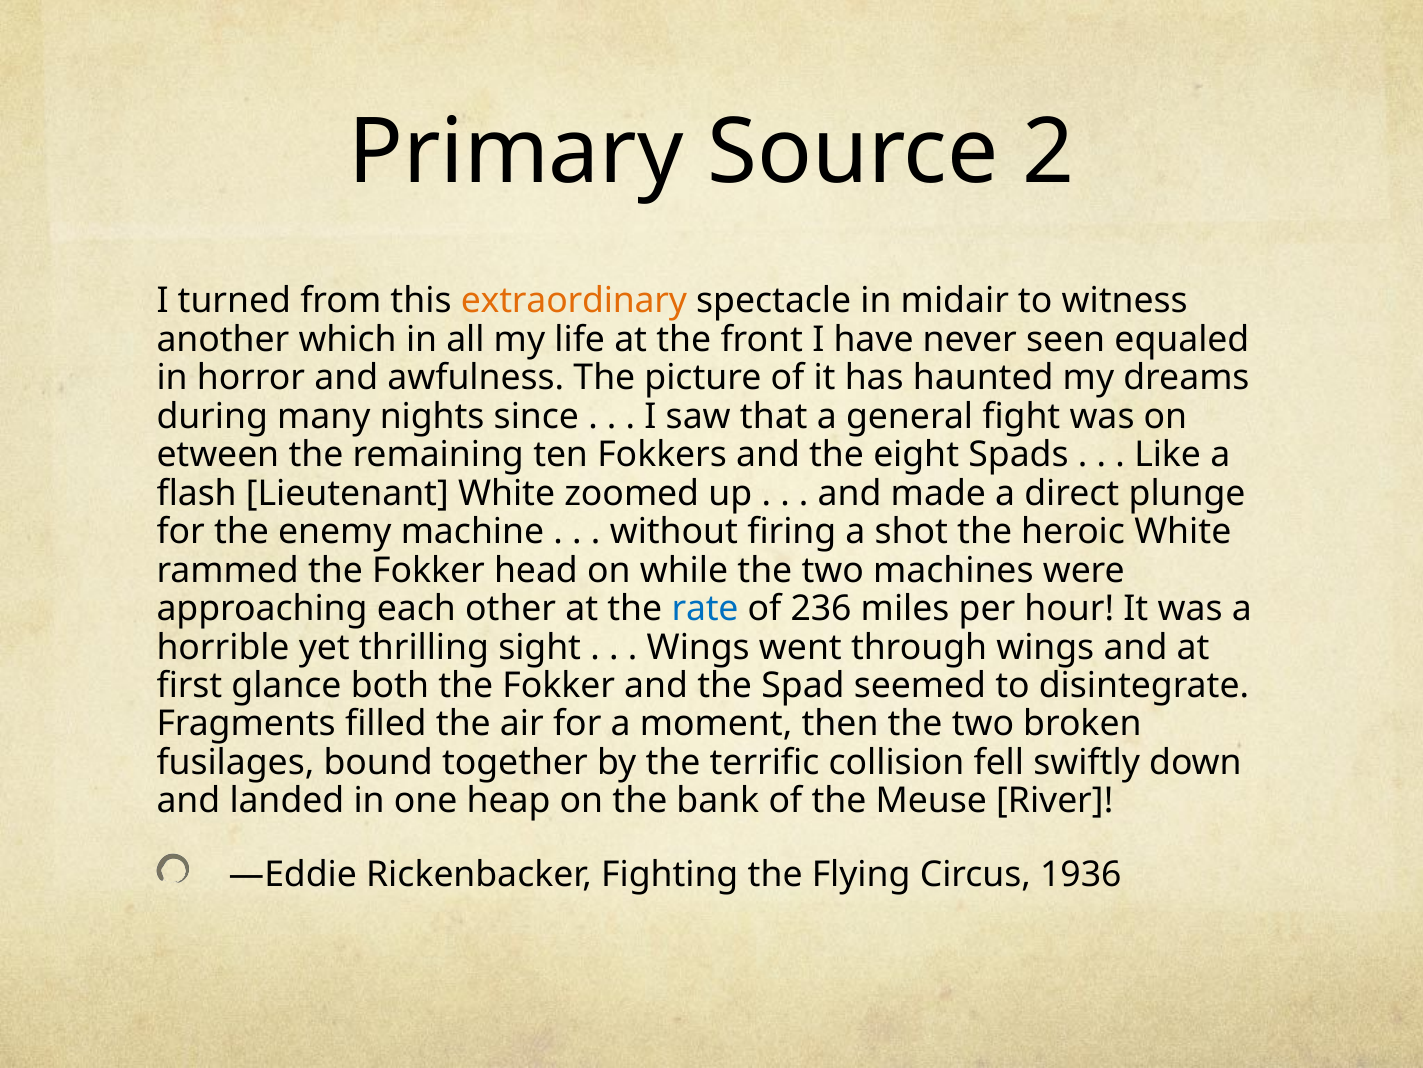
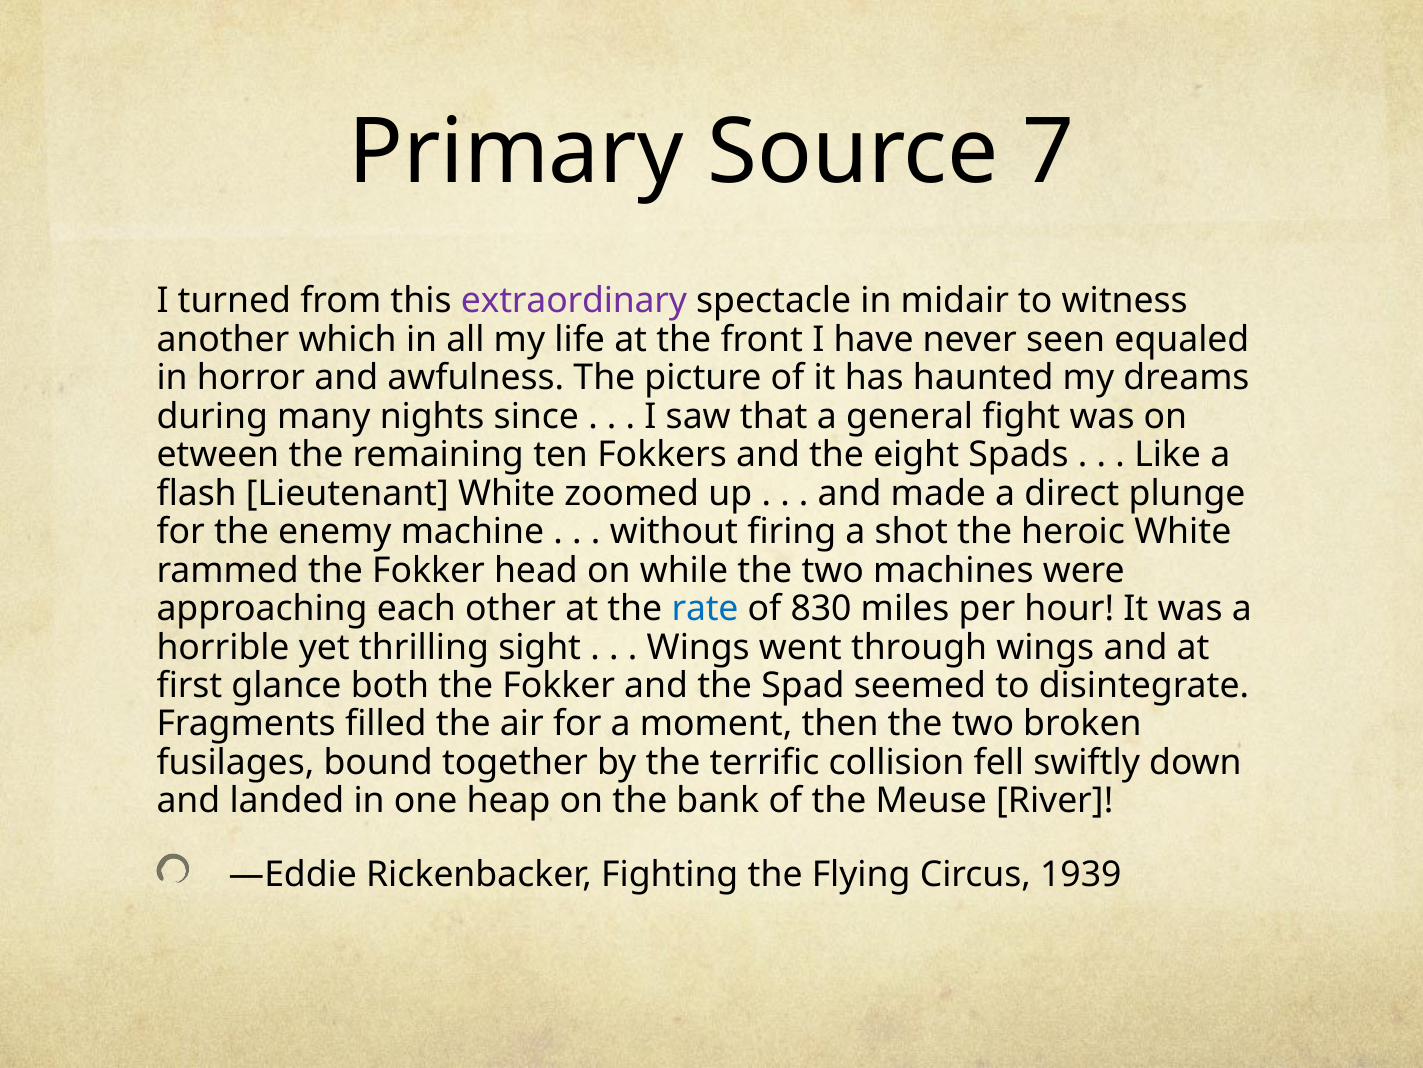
2: 2 -> 7 (1048, 152)
extraordinary colour: orange -> purple (574, 301)
236: 236 -> 830 (821, 608)
1936: 1936 -> 1939 (1081, 875)
